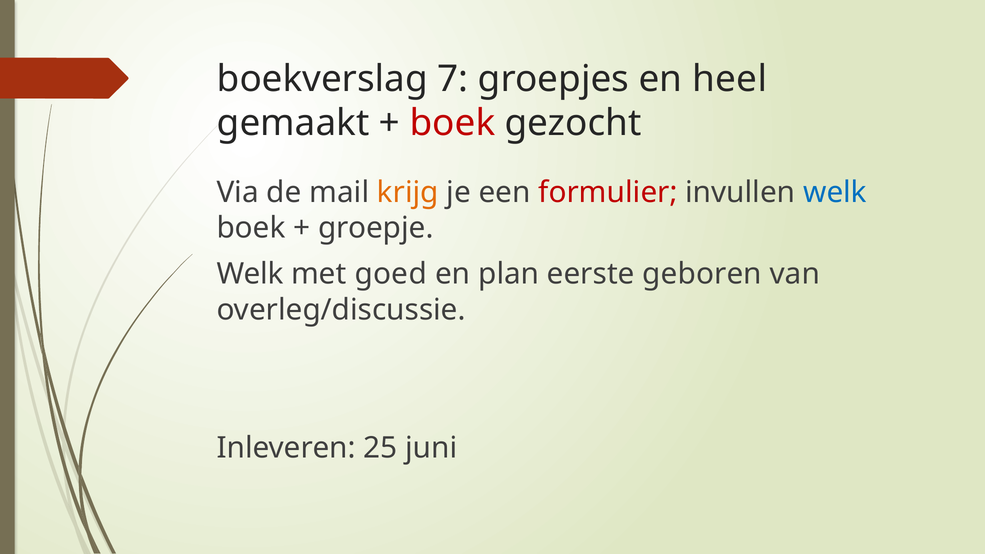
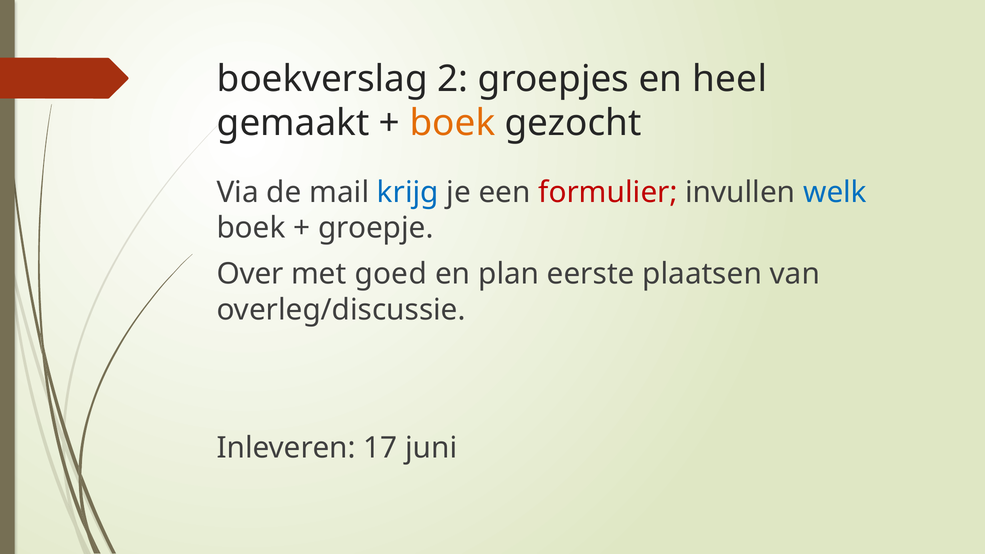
7: 7 -> 2 (453, 79)
boek colour: red -> orange (452, 123)
krijg colour: orange -> blue (408, 192)
Welk: Welk -> Over (250, 274)
geboren: geboren -> plaatsen (702, 274)
25: 25 -> 17 (380, 448)
